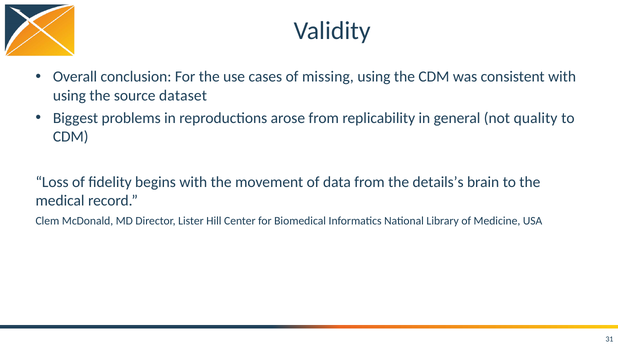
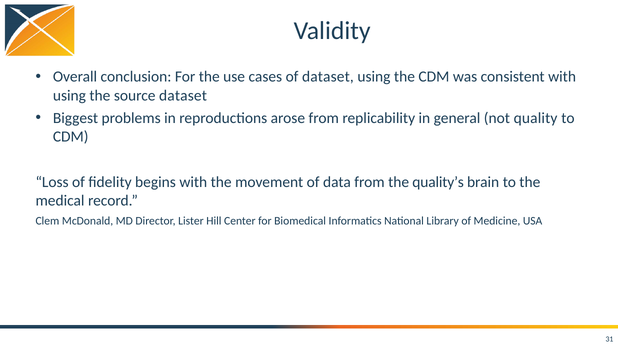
of missing: missing -> dataset (328, 77)
details’s: details’s -> quality’s (438, 182)
